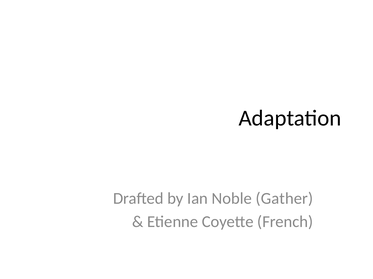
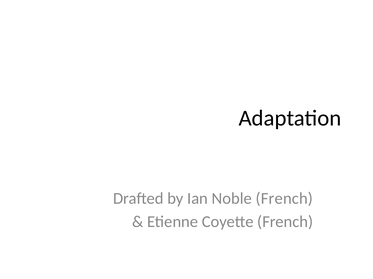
Noble Gather: Gather -> French (284, 199)
